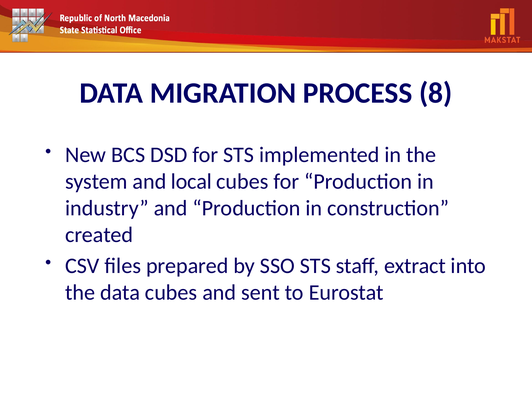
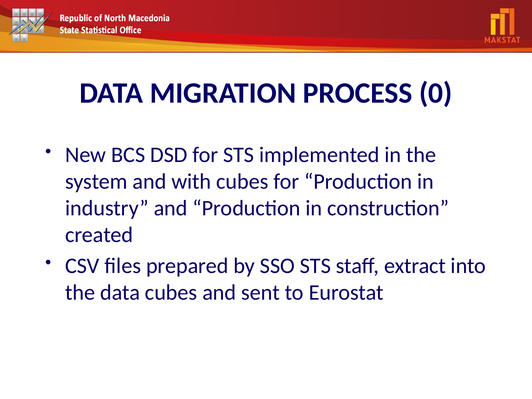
8: 8 -> 0 (436, 93)
local: local -> with (191, 182)
